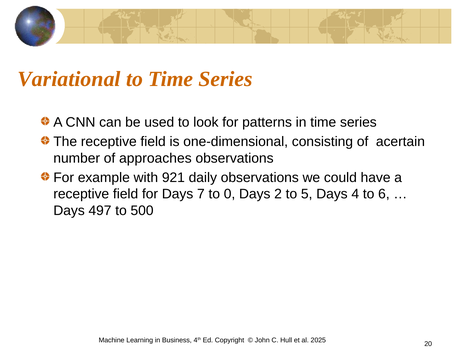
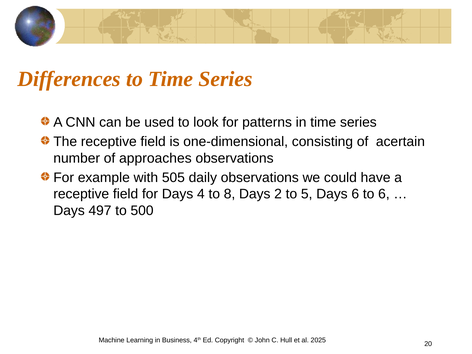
Variational: Variational -> Differences (69, 79)
921: 921 -> 505 (173, 178)
7: 7 -> 4 (201, 194)
0: 0 -> 8 (230, 194)
Days 4: 4 -> 6 (355, 194)
